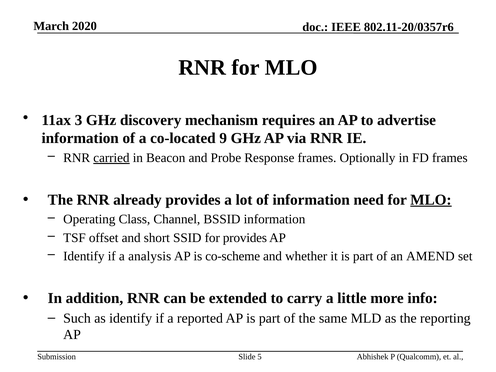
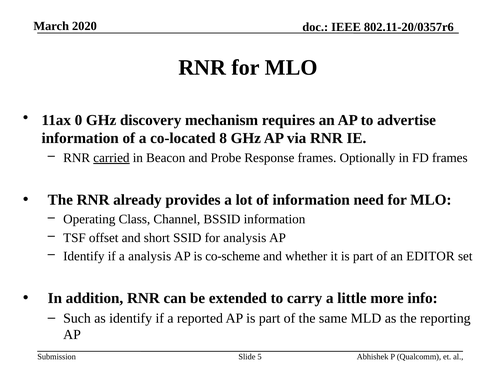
3: 3 -> 0 (78, 120)
9: 9 -> 8 (223, 138)
MLO underline: present -> none (431, 200)
for provides: provides -> analysis (245, 238)
AMEND: AMEND -> EDITOR (430, 256)
